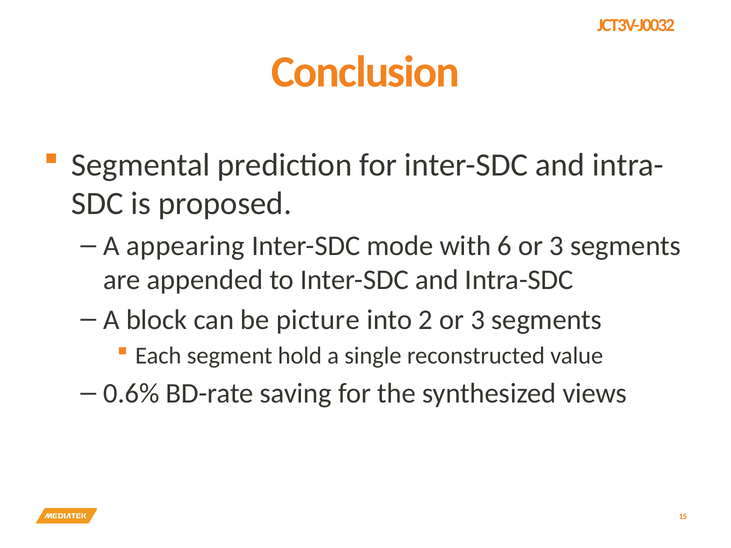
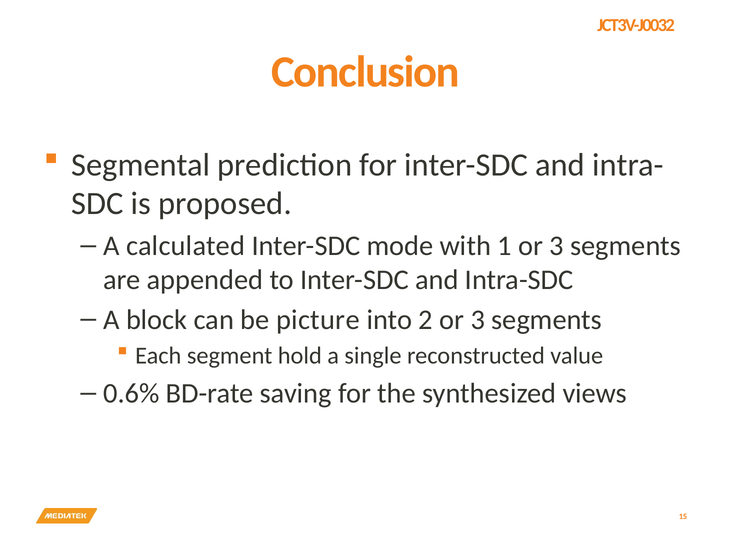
appearing: appearing -> calculated (186, 246)
6: 6 -> 1 (505, 246)
